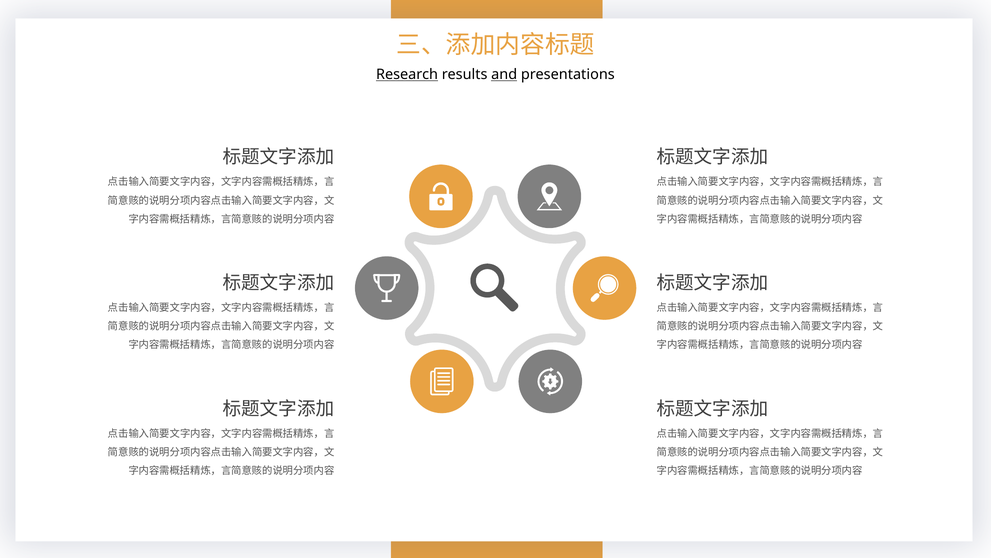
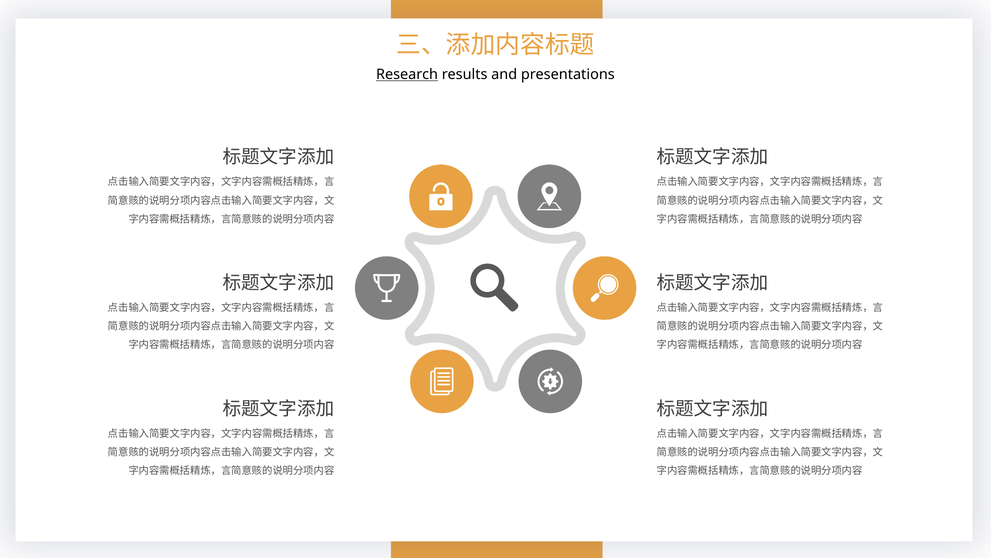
and underline: present -> none (504, 74)
